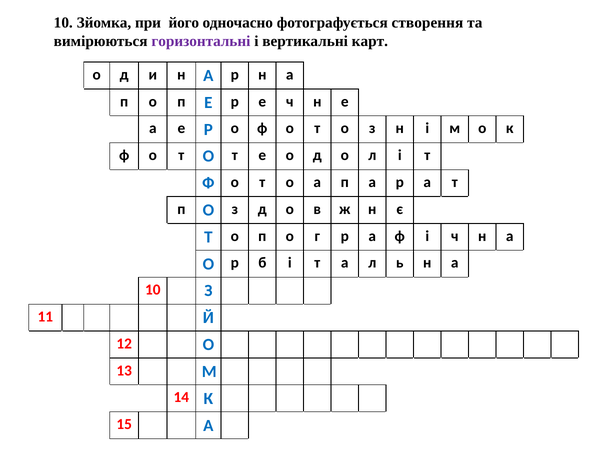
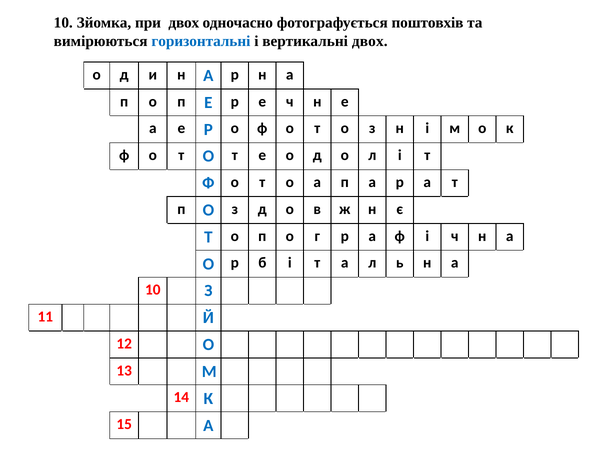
при його: його -> двох (184, 23)
створення: створення -> поштовхів (428, 23)
горизонтальні colour: purple -> blue (201, 41)
вертикальні карт: карт -> двох (370, 41)
